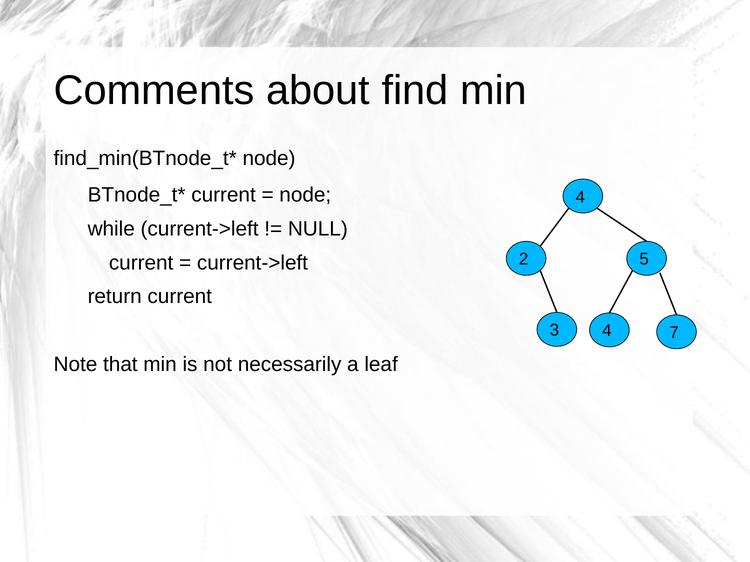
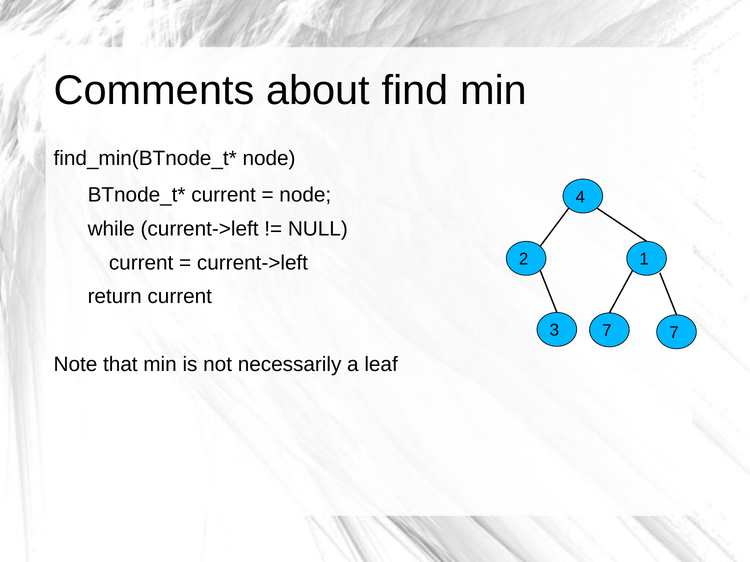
5: 5 -> 1 (644, 259)
3 4: 4 -> 7 (607, 331)
